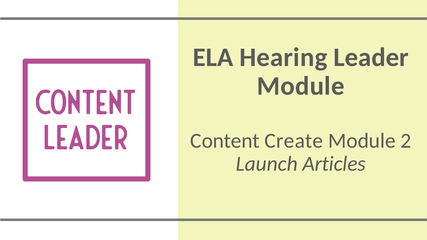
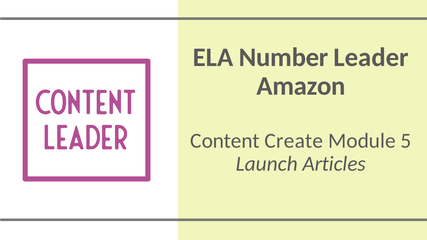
Hearing: Hearing -> Number (284, 57)
Module: Module -> Amazon (301, 86)
2: 2 -> 5 (406, 141)
